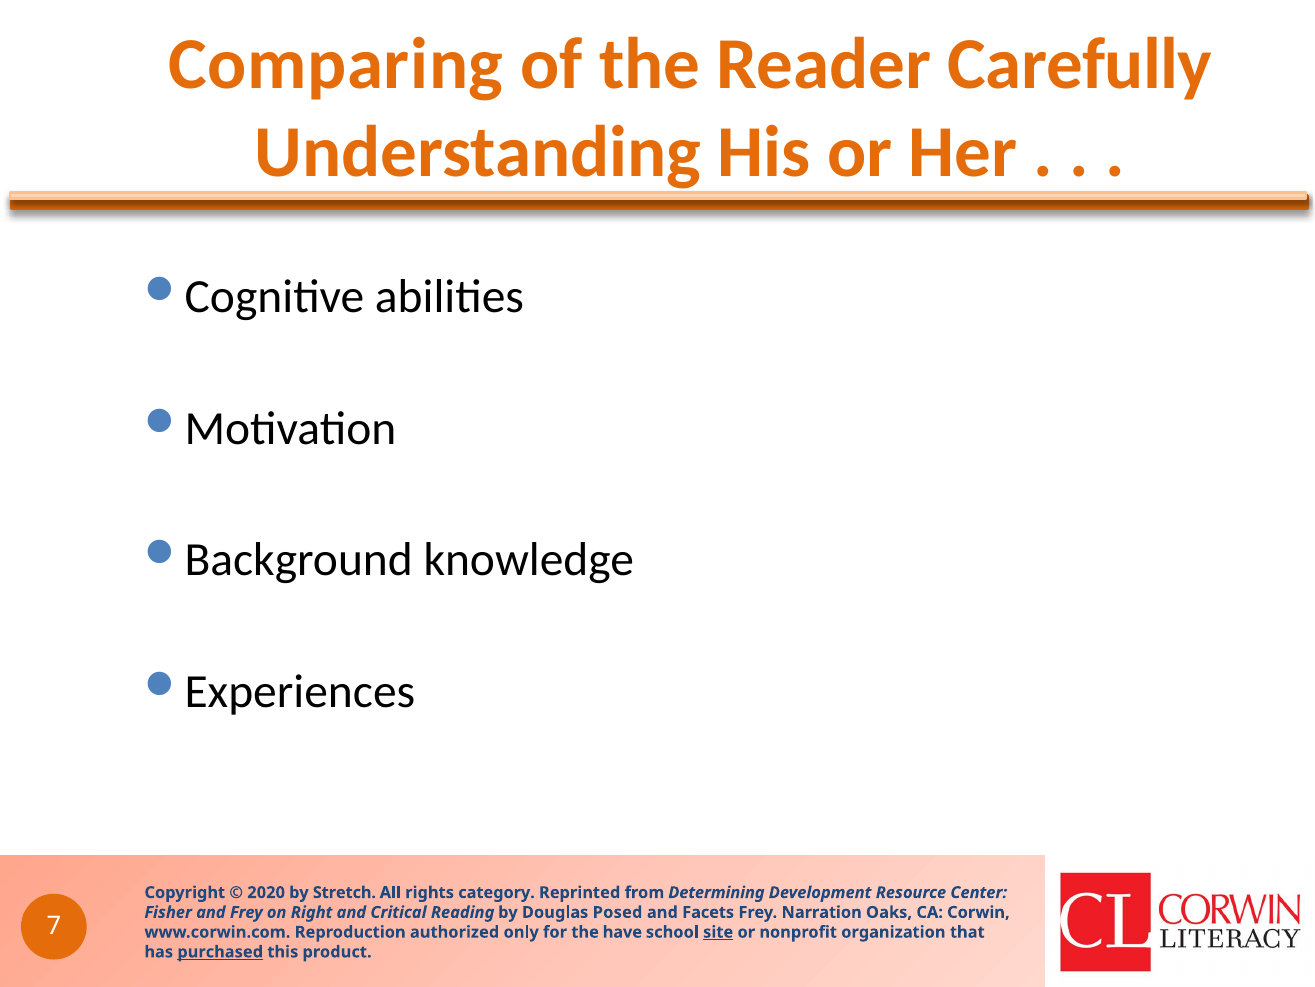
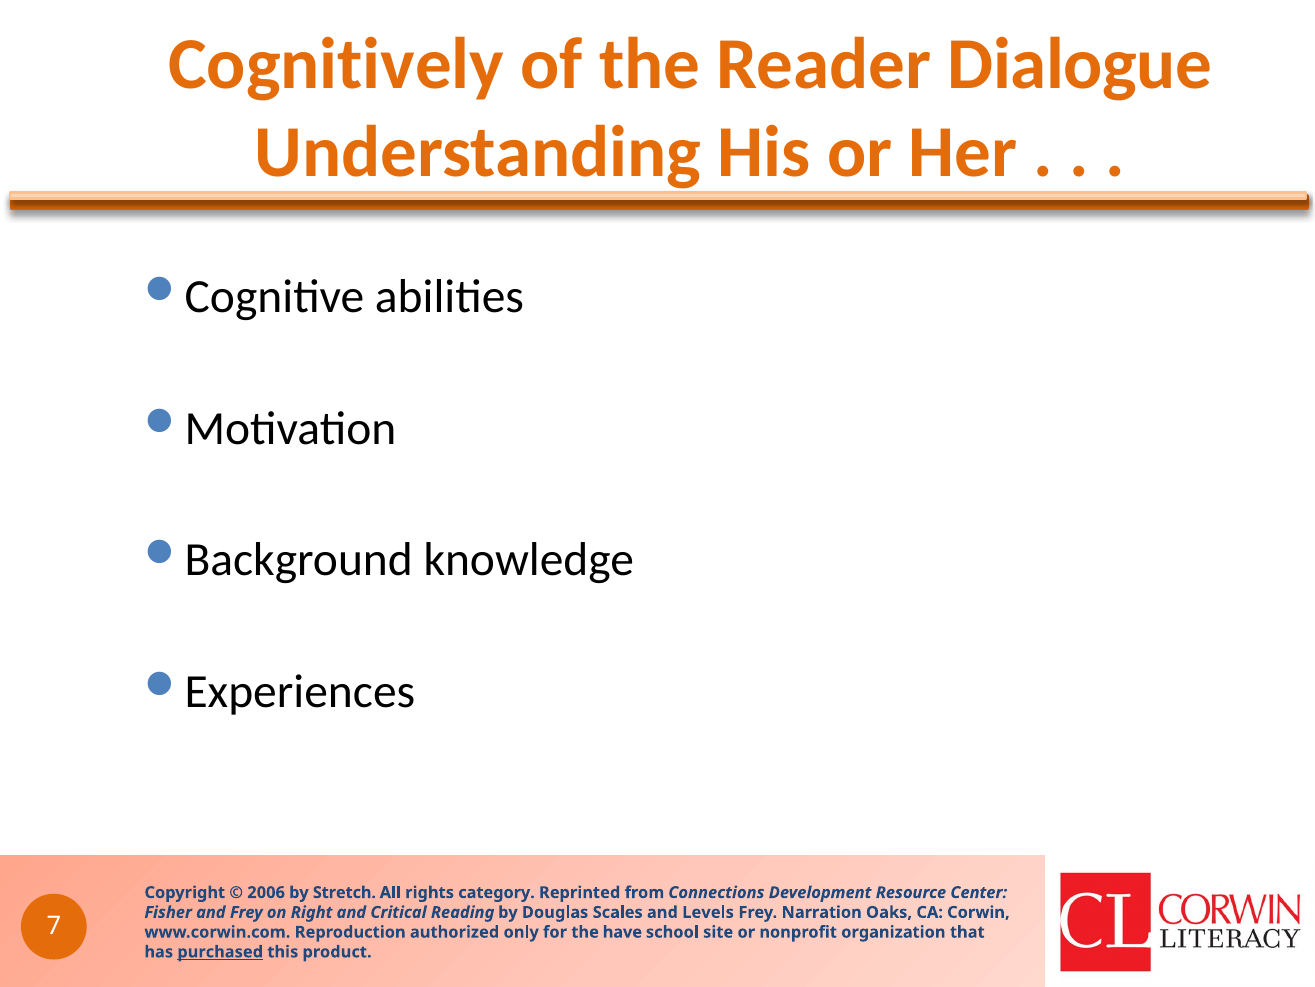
Comparing: Comparing -> Cognitively (336, 64)
Carefully: Carefully -> Dialogue (1080, 64)
2020: 2020 -> 2006 (266, 892)
Determining: Determining -> Connections (716, 892)
Posed: Posed -> Scales (618, 912)
Facets: Facets -> Levels (708, 912)
site underline: present -> none (718, 931)
